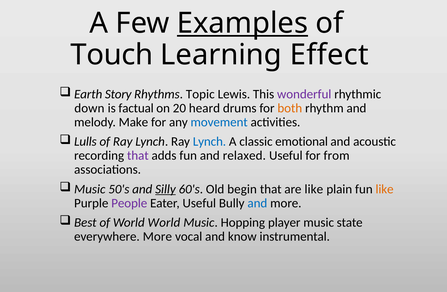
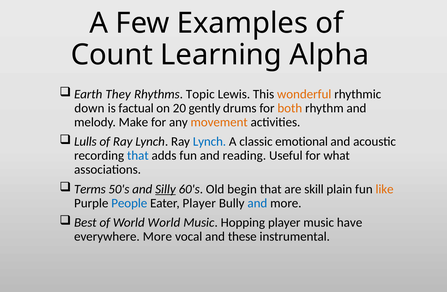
Examples underline: present -> none (242, 23)
Touch: Touch -> Count (112, 55)
Effect: Effect -> Alpha (329, 55)
Story: Story -> They (118, 94)
wonderful colour: purple -> orange (304, 94)
heard: heard -> gently (205, 108)
movement colour: blue -> orange (219, 122)
that colour: purple -> blue (138, 155)
relaxed: relaxed -> reading (244, 155)
from: from -> what (337, 155)
Music: Music -> Terms (90, 189)
are like: like -> skill (314, 189)
People colour: purple -> blue (129, 203)
Eater Useful: Useful -> Player (199, 203)
state: state -> have (350, 222)
know: know -> these (242, 236)
